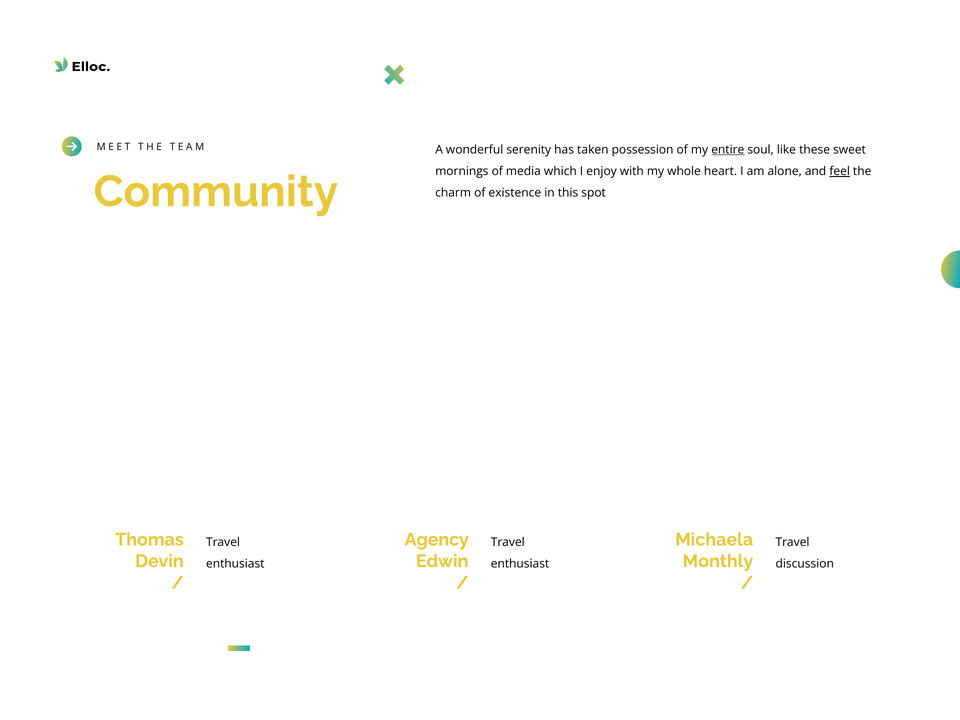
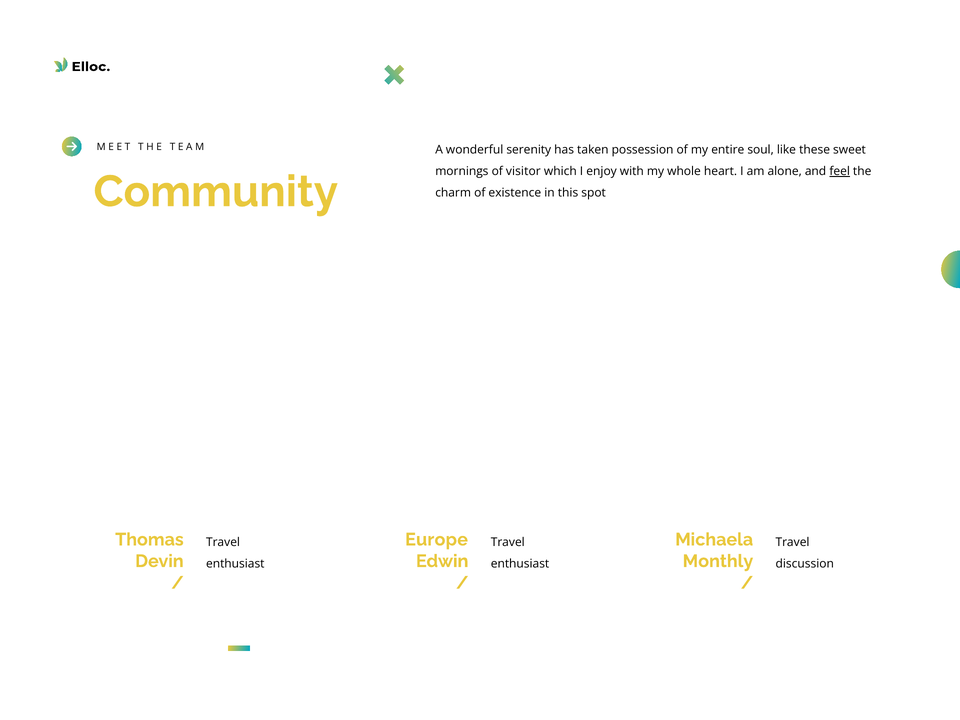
entire underline: present -> none (728, 150)
media: media -> visitor (523, 171)
Agency: Agency -> Europe (437, 540)
